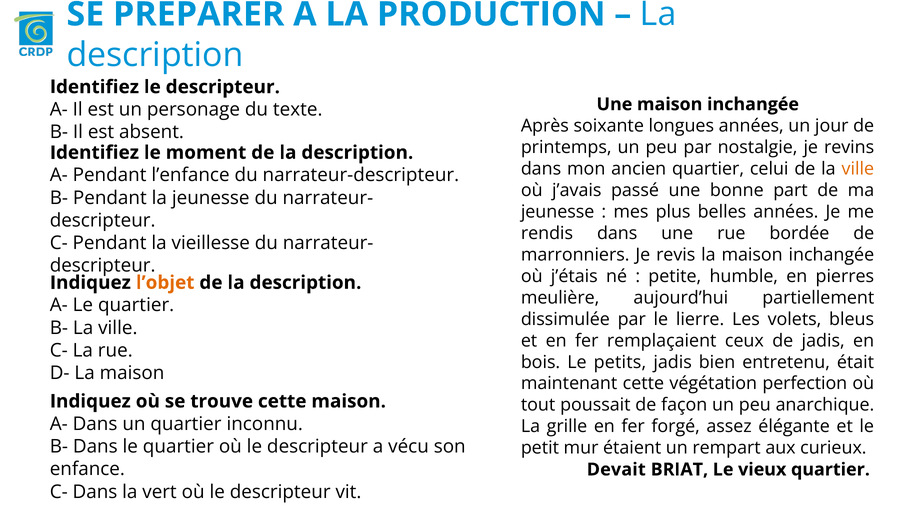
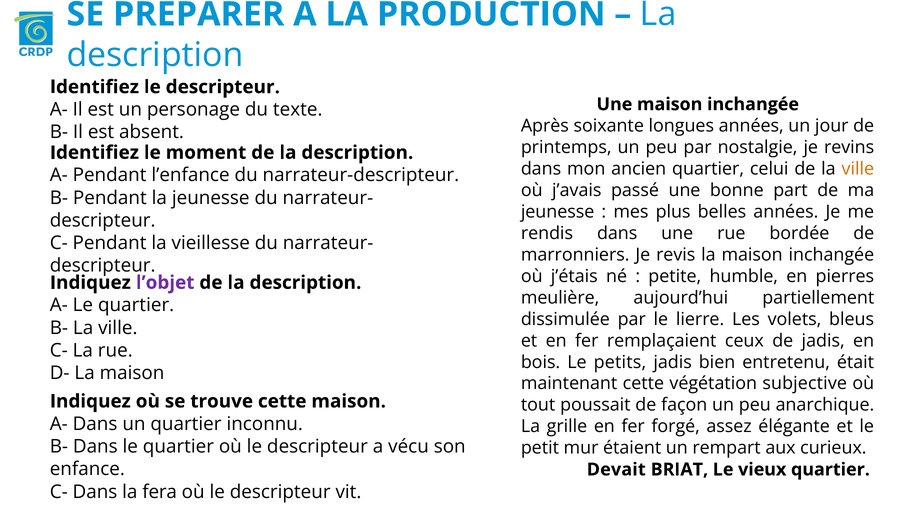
l’objet colour: orange -> purple (165, 283)
perfection: perfection -> subjective (805, 384)
vert: vert -> fera (160, 492)
